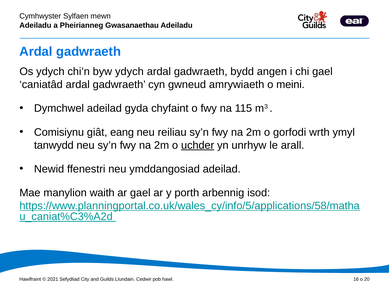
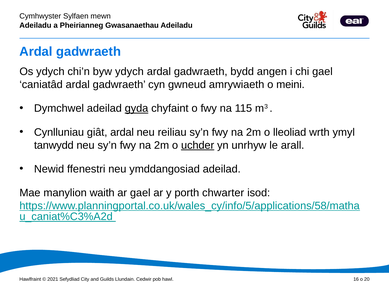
gyda underline: none -> present (137, 108)
Comisiynu: Comisiynu -> Cynlluniau (59, 132)
giât eang: eang -> ardal (122, 132)
gorfodi: gorfodi -> lleoliad (290, 132)
arbennig: arbennig -> chwarter (223, 193)
